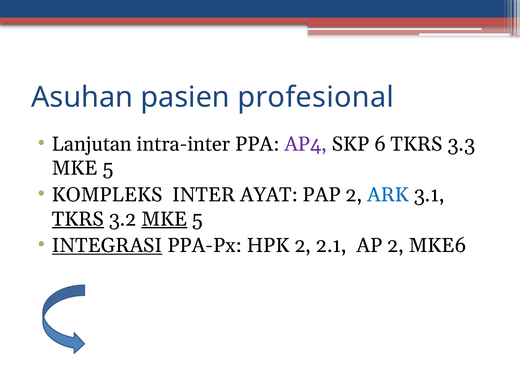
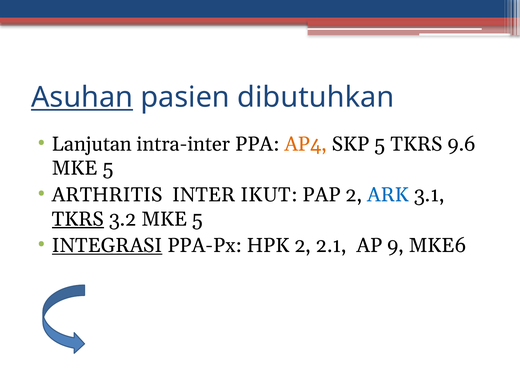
Asuhan underline: none -> present (82, 97)
profesional: profesional -> dibutuhkan (316, 97)
AP4 colour: purple -> orange (306, 144)
SKP 6: 6 -> 5 (380, 144)
3.3: 3.3 -> 9.6 (461, 144)
KOMPLEKS: KOMPLEKS -> ARTHRITIS (107, 195)
AYAT: AYAT -> IKUT (269, 195)
MKE underline: present -> none (164, 219)
AP 2: 2 -> 9 (396, 245)
